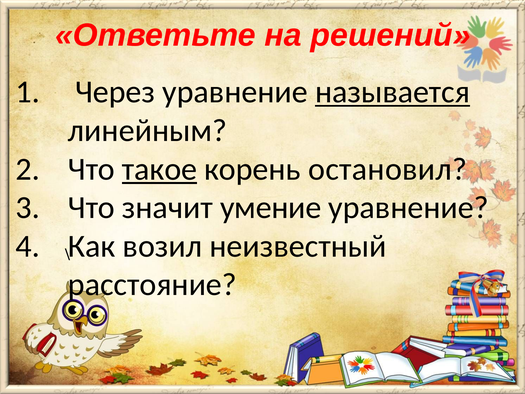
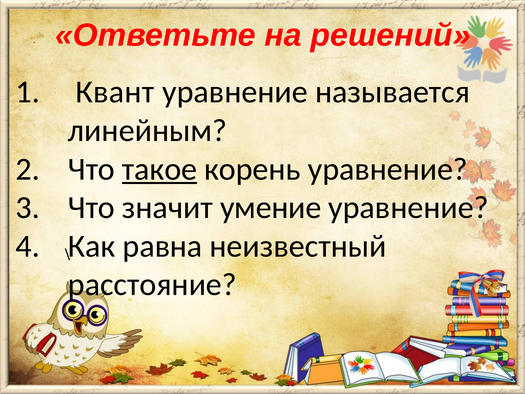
Через: Через -> Квант (115, 92)
называется underline: present -> none (393, 92)
корень остановил: остановил -> уравнение (388, 169)
возил: возил -> равна (162, 246)
